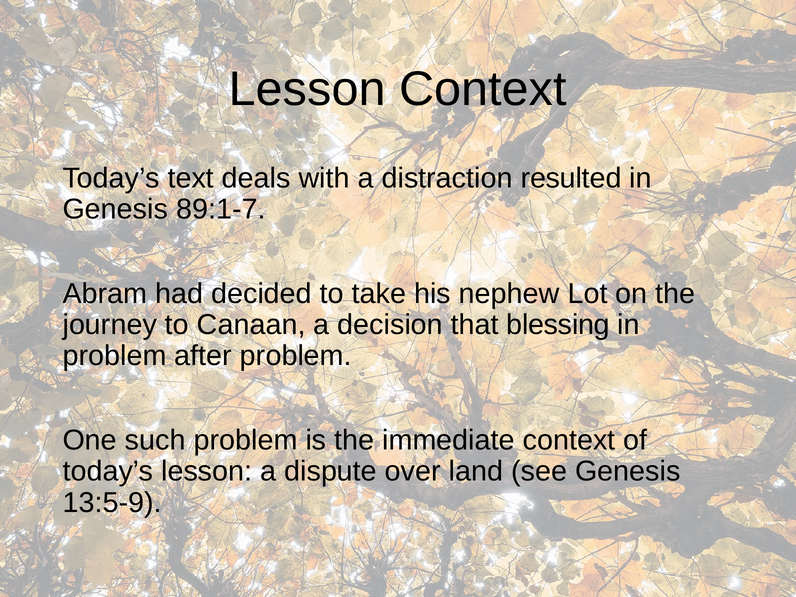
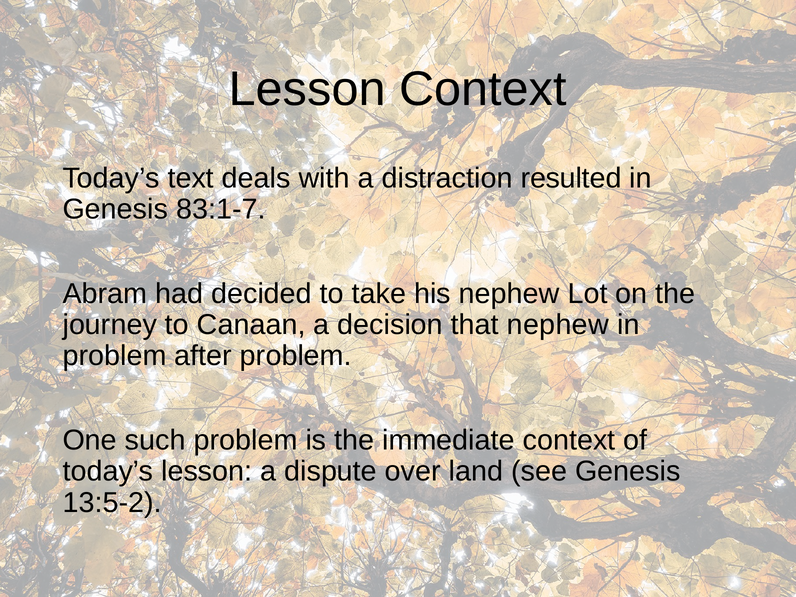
89:1-7: 89:1-7 -> 83:1-7 (221, 209)
that blessing: blessing -> nephew (558, 325)
13:5-9: 13:5-9 -> 13:5-2 (112, 503)
